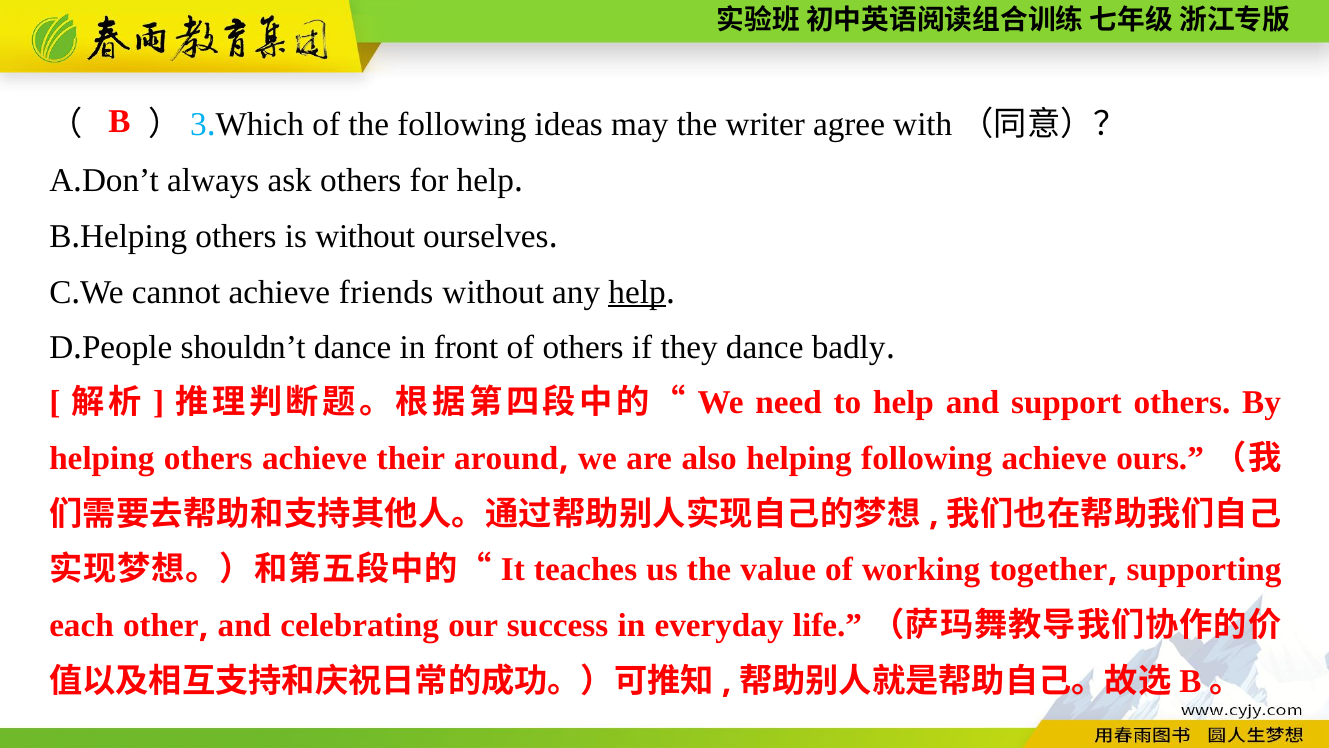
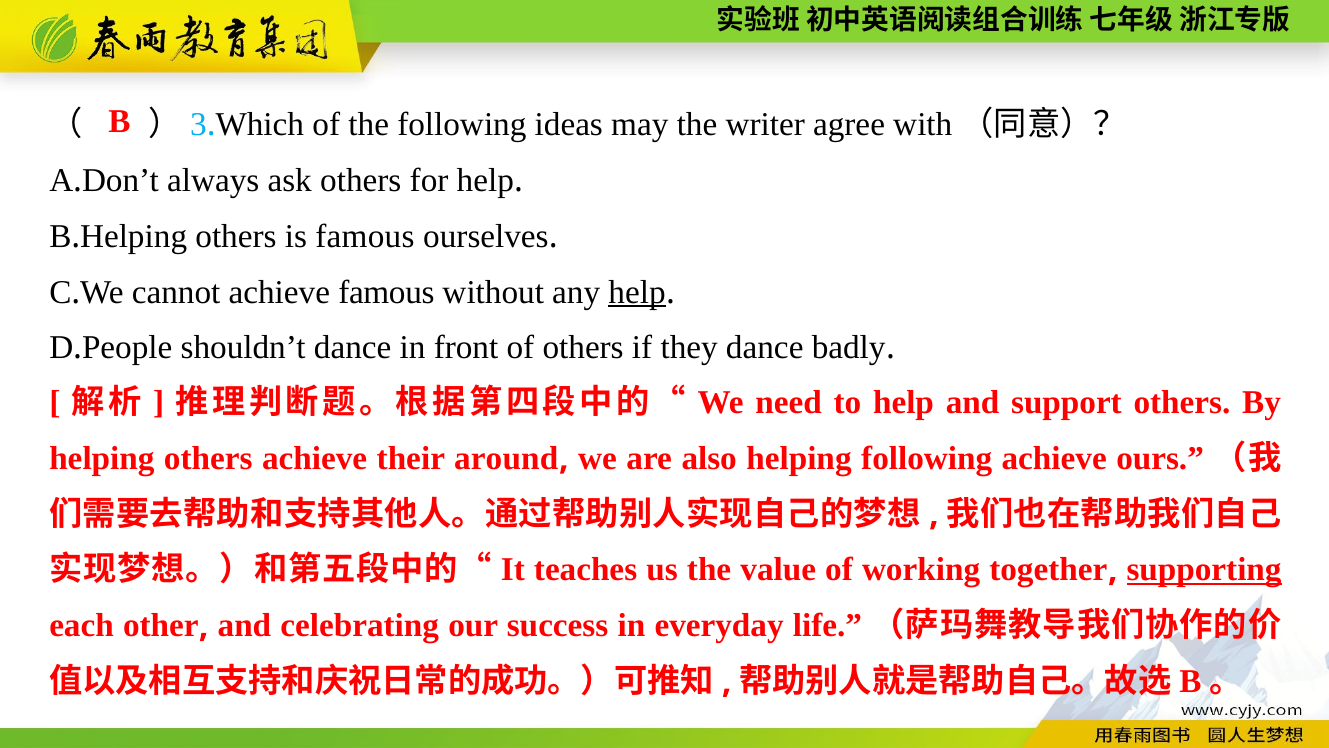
is without: without -> famous (365, 236)
achieve friends: friends -> famous (386, 292)
supporting underline: none -> present (1204, 570)
